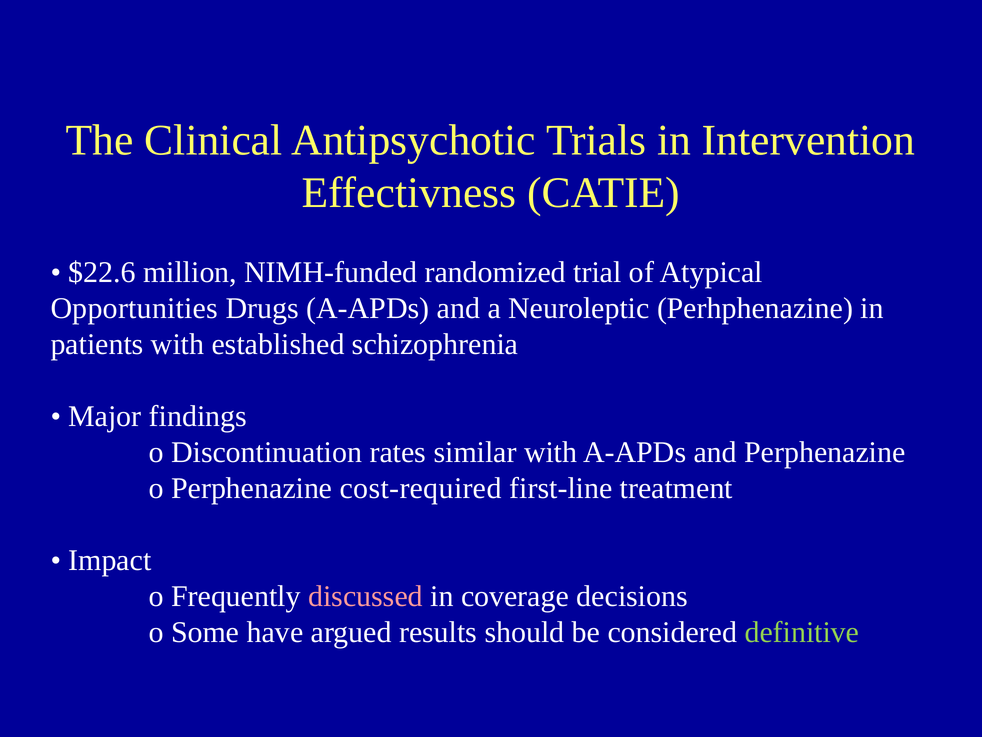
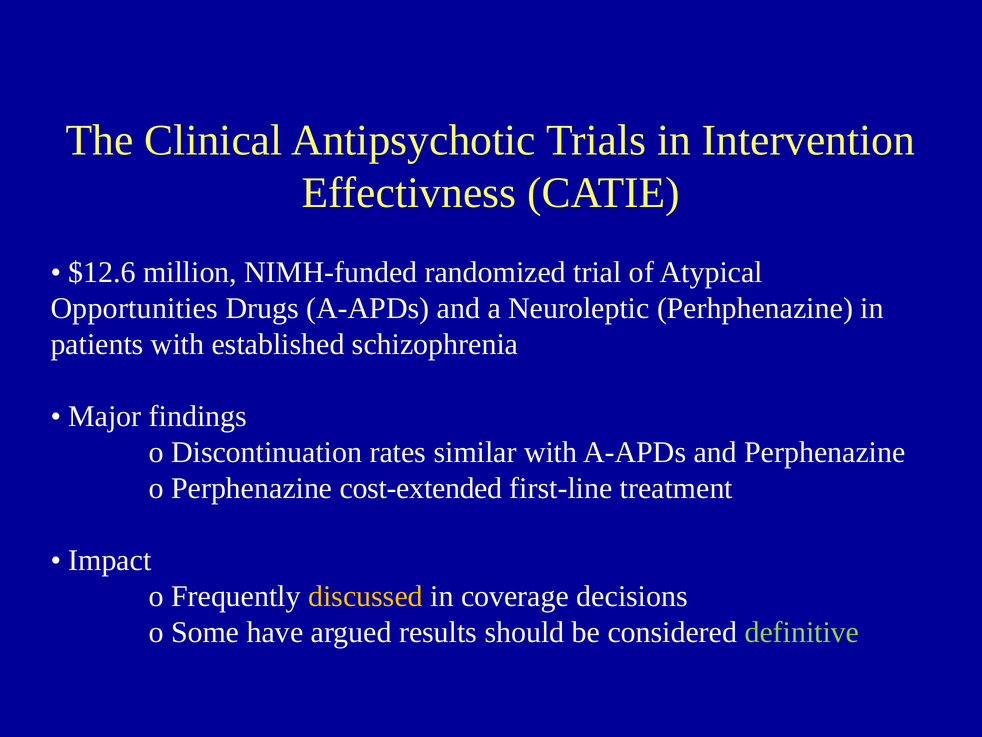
$22.6: $22.6 -> $12.6 (102, 272)
cost-required: cost-required -> cost-extended (421, 488)
discussed colour: pink -> yellow (365, 596)
